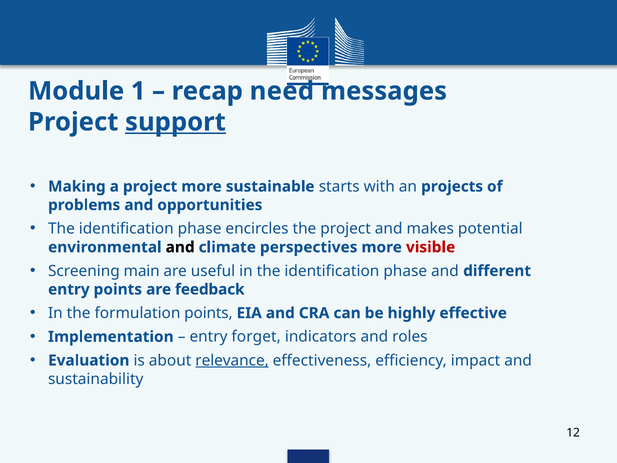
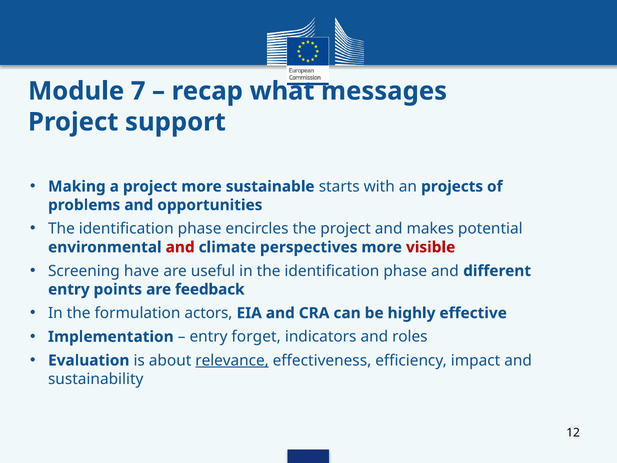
1: 1 -> 7 (138, 91)
need: need -> what (282, 91)
support underline: present -> none (175, 122)
and colour: black -> red (180, 247)
main: main -> have (142, 271)
formulation points: points -> actors (208, 313)
